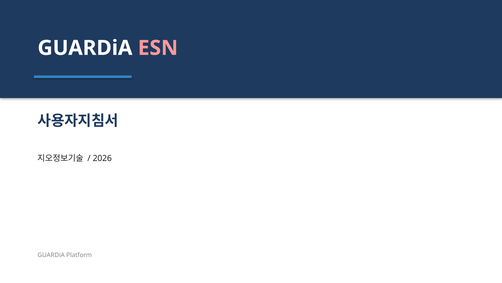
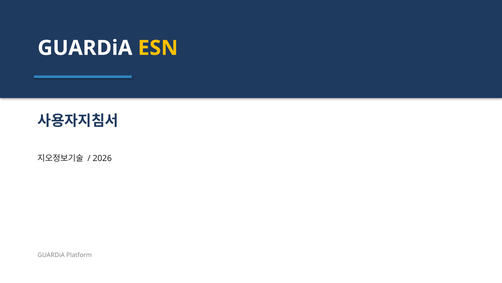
ESN colour: pink -> yellow (158, 48)
